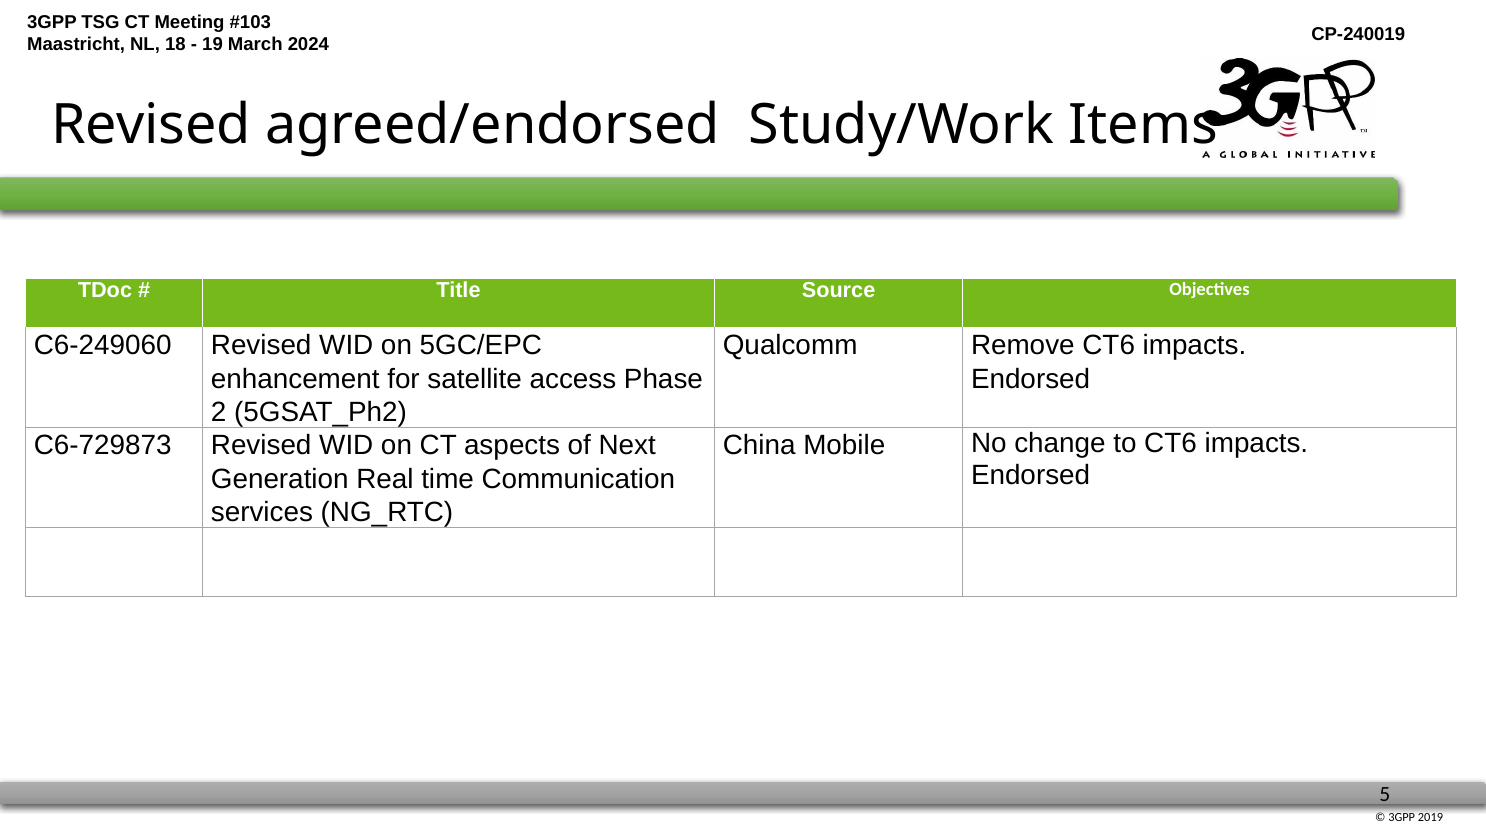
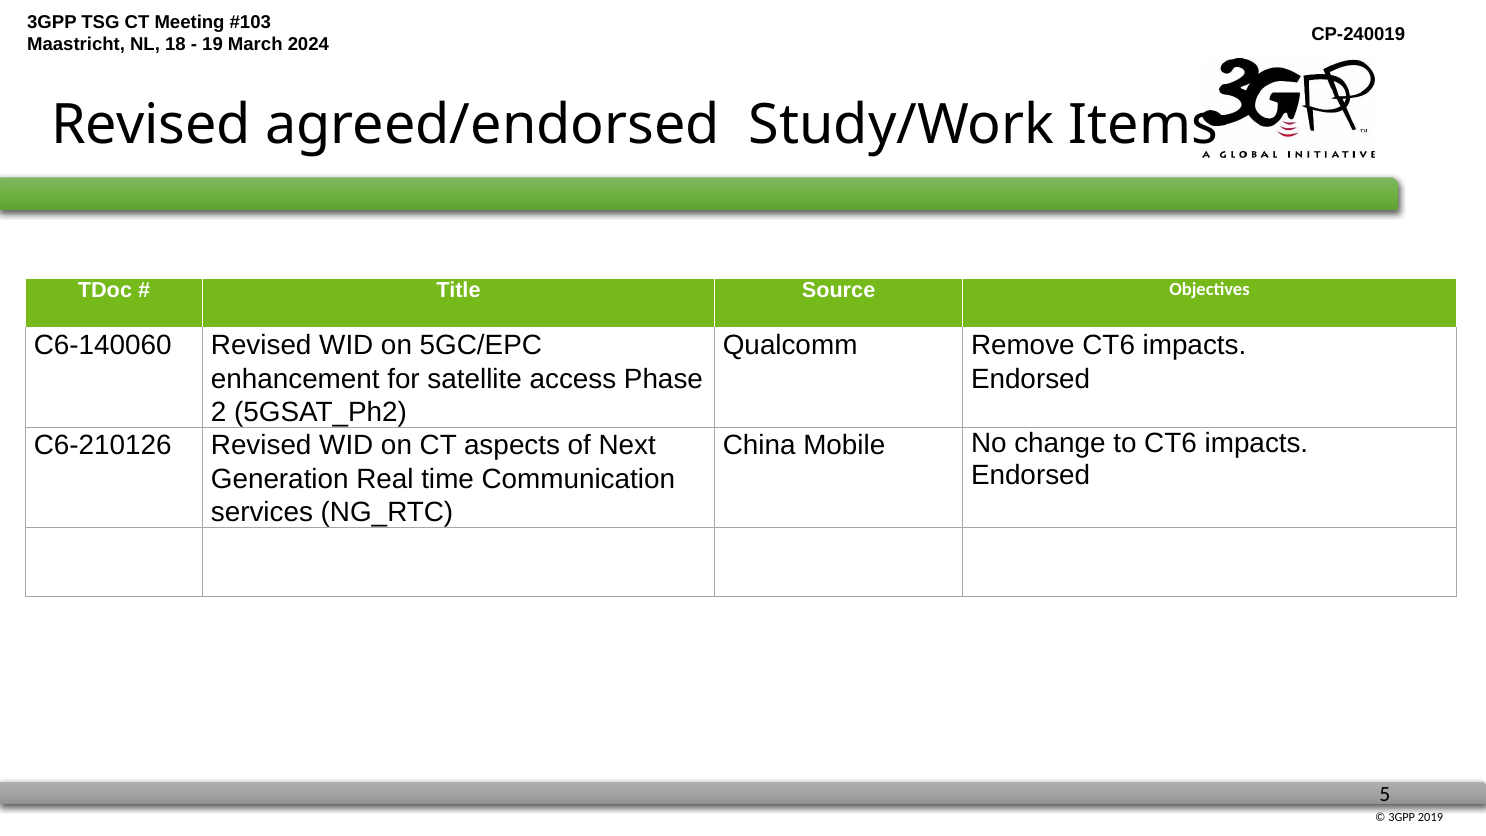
C6-249060: C6-249060 -> C6-140060 (103, 346)
C6-729873: C6-729873 -> C6-210126 (103, 446)
